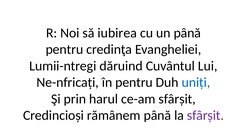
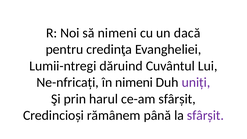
să iubirea: iubirea -> nimeni (117, 33)
un până: până -> dacă (187, 33)
în pentru: pentru -> nimeni (134, 82)
uniți colour: blue -> purple (196, 82)
